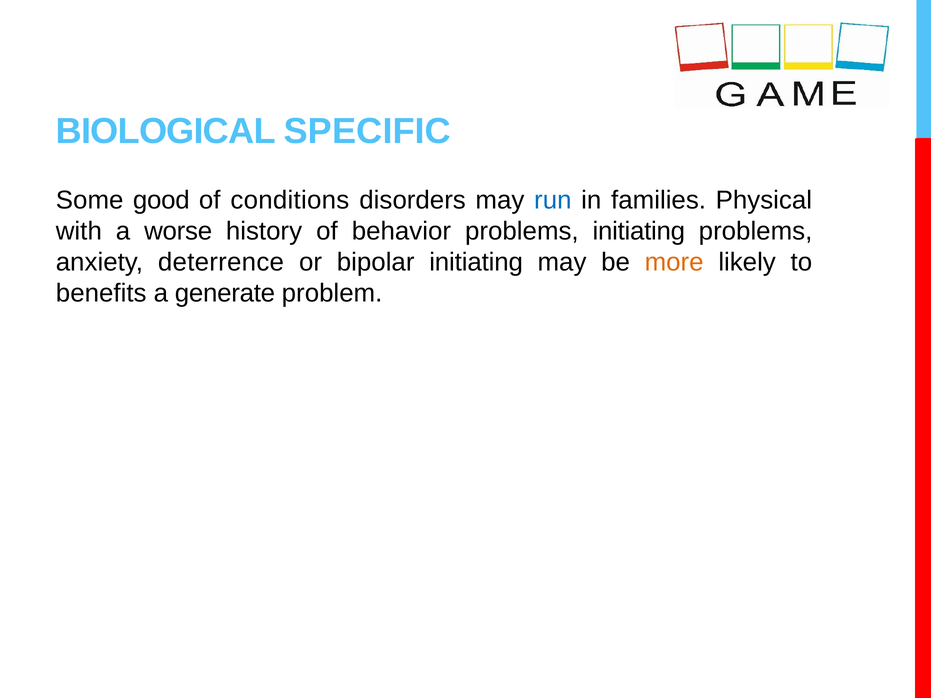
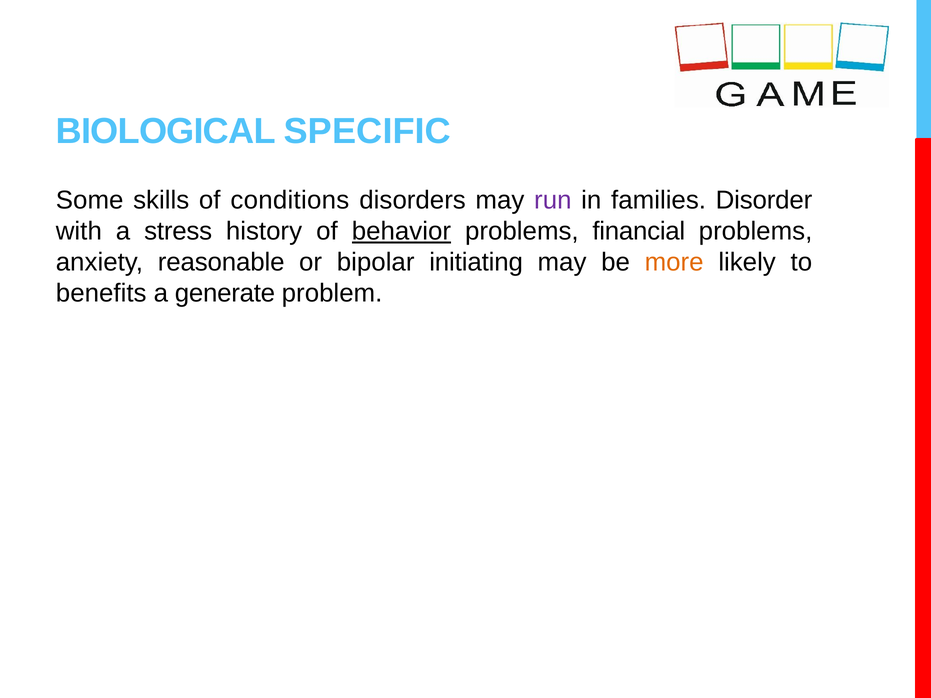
good: good -> skills (161, 200)
run colour: blue -> purple (553, 200)
Physical: Physical -> Disorder (764, 200)
worse: worse -> stress (178, 231)
behavior underline: none -> present (401, 231)
problems initiating: initiating -> financial (639, 231)
deterrence: deterrence -> reasonable (221, 263)
